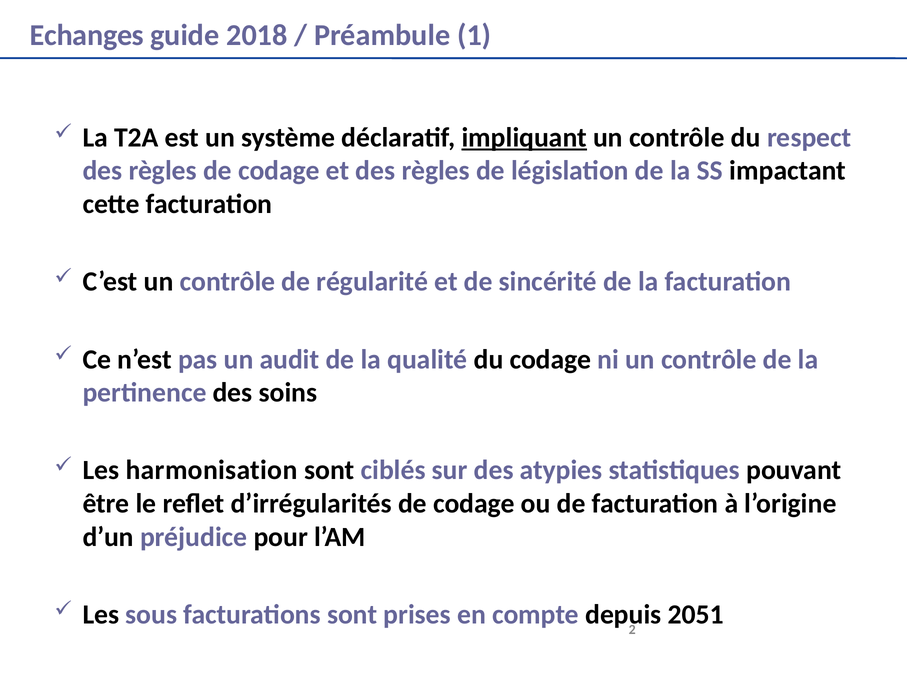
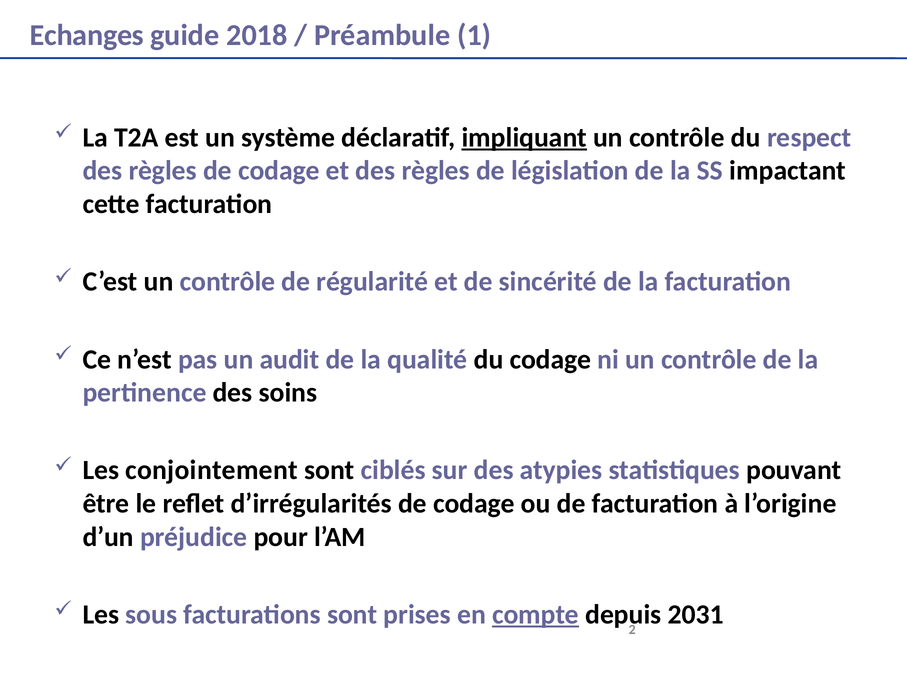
harmonisation: harmonisation -> conjointement (212, 470)
compte underline: none -> present (536, 614)
2051: 2051 -> 2031 (696, 614)
